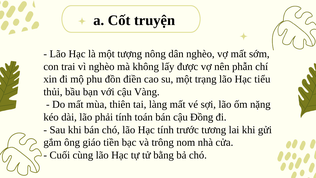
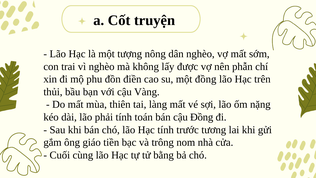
một trạng: trạng -> đồng (206, 79)
tiểu: tiểu -> trên (262, 79)
